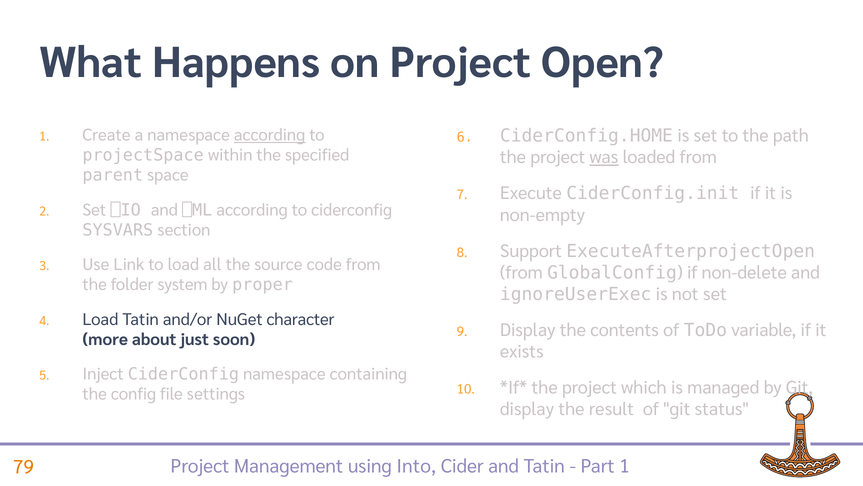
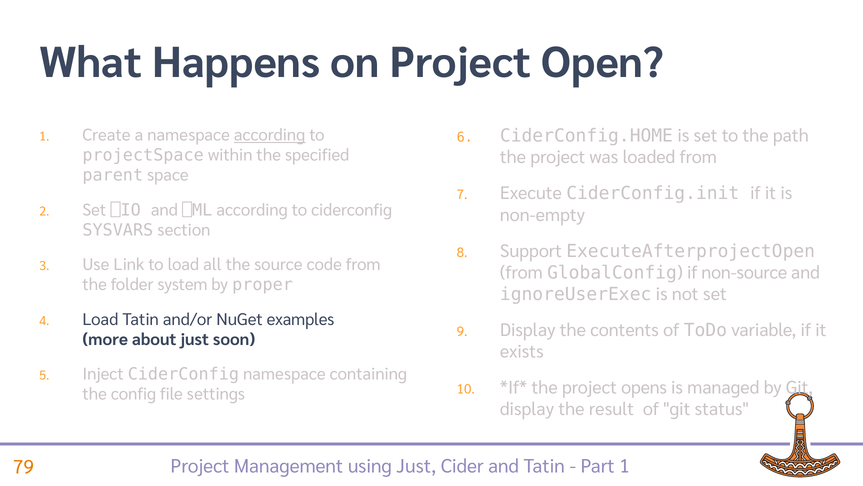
was underline: present -> none (604, 157)
non-delete: non-delete -> non-source (744, 272)
character: character -> examples (301, 319)
which: which -> opens (644, 387)
Into: Into -> Just (416, 466)
